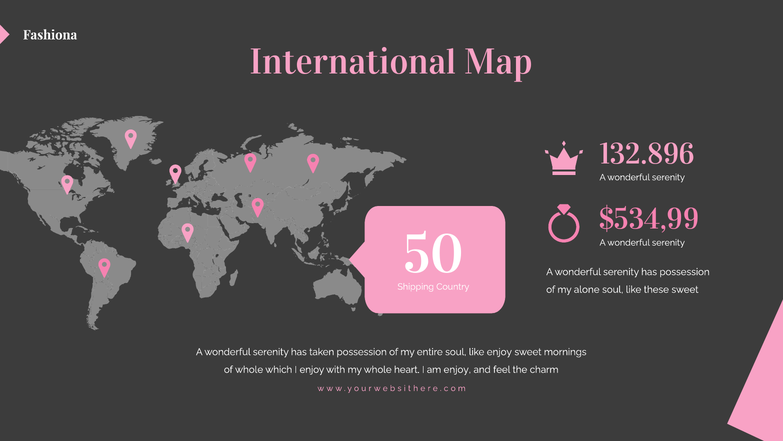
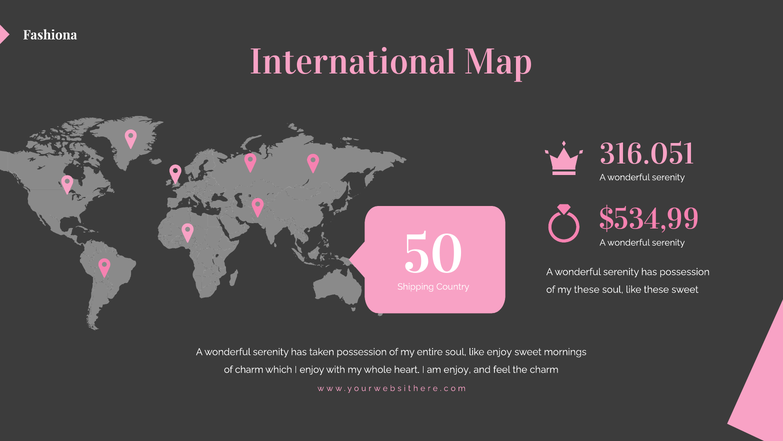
132.896: 132.896 -> 316.051 (647, 154)
my alone: alone -> these (587, 289)
of whole: whole -> charm (249, 369)
